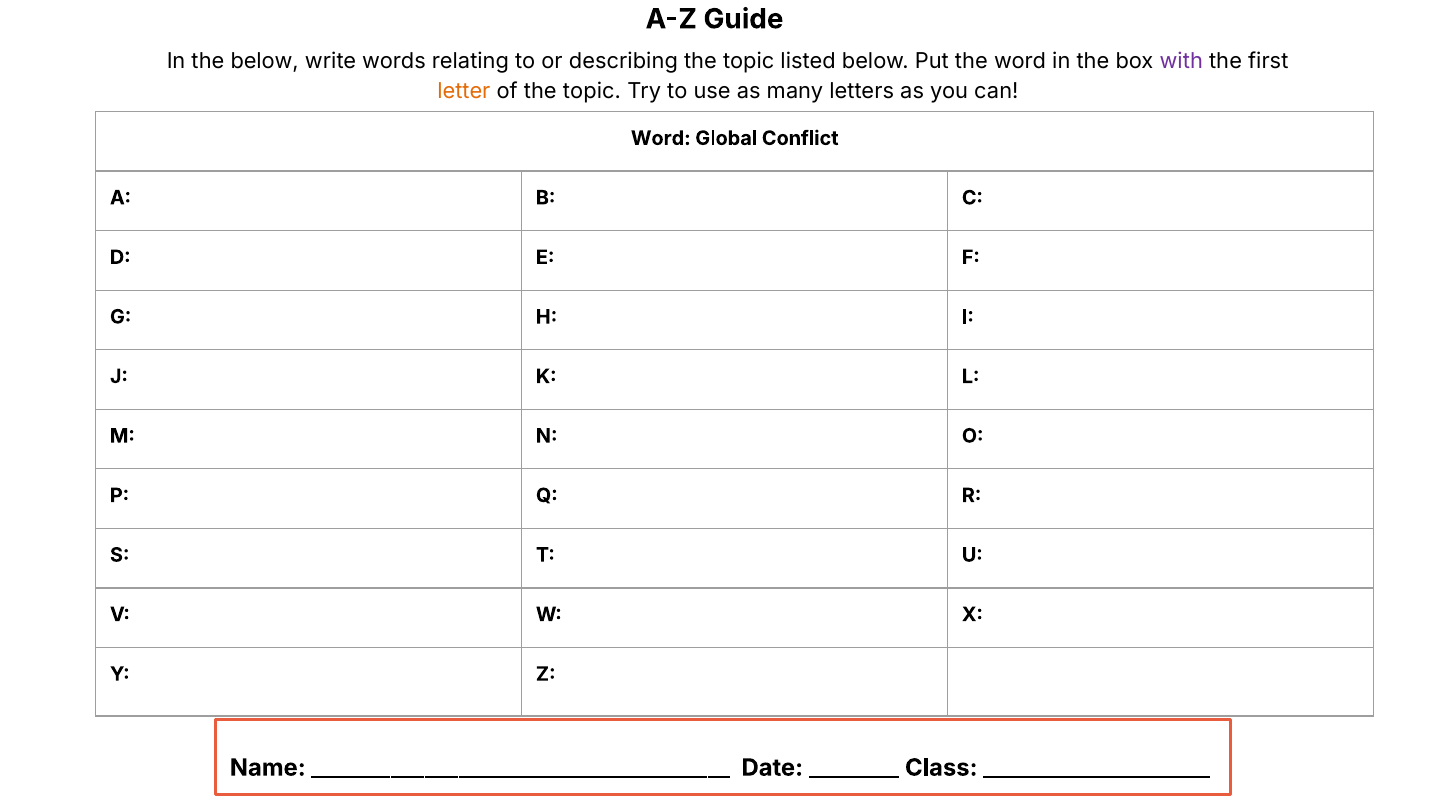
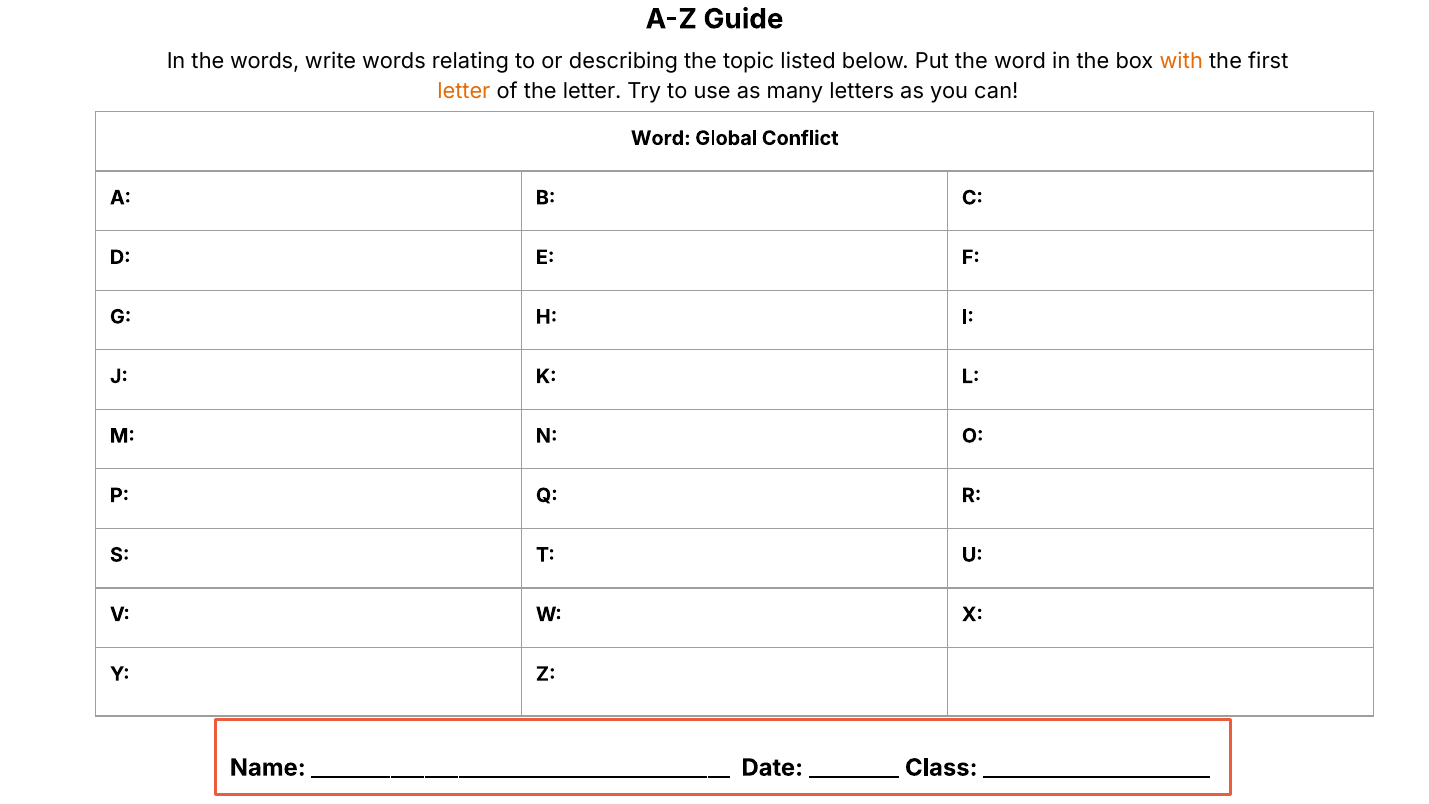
the below: below -> words (265, 61)
with colour: purple -> orange (1181, 61)
of the topic: topic -> letter (592, 91)
